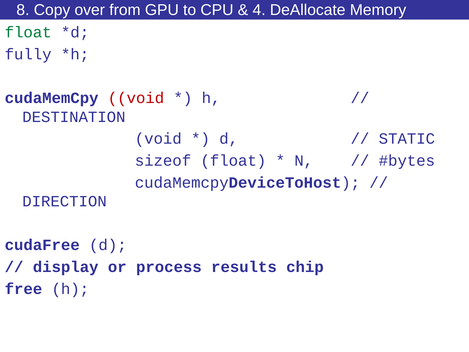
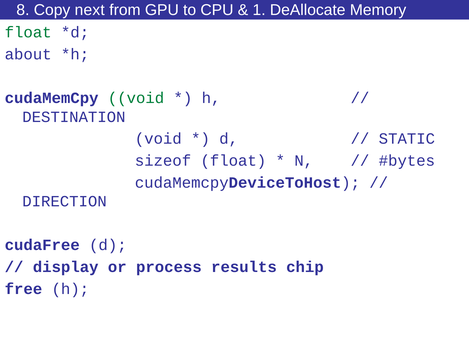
over: over -> next (90, 10)
4: 4 -> 1 (259, 10)
fully: fully -> about (28, 54)
void colour: red -> green (136, 98)
